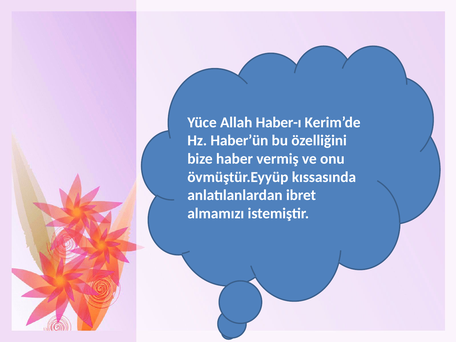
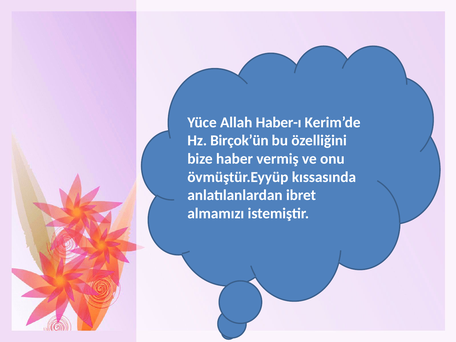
Haber’ün: Haber’ün -> Birçok’ün (239, 141)
